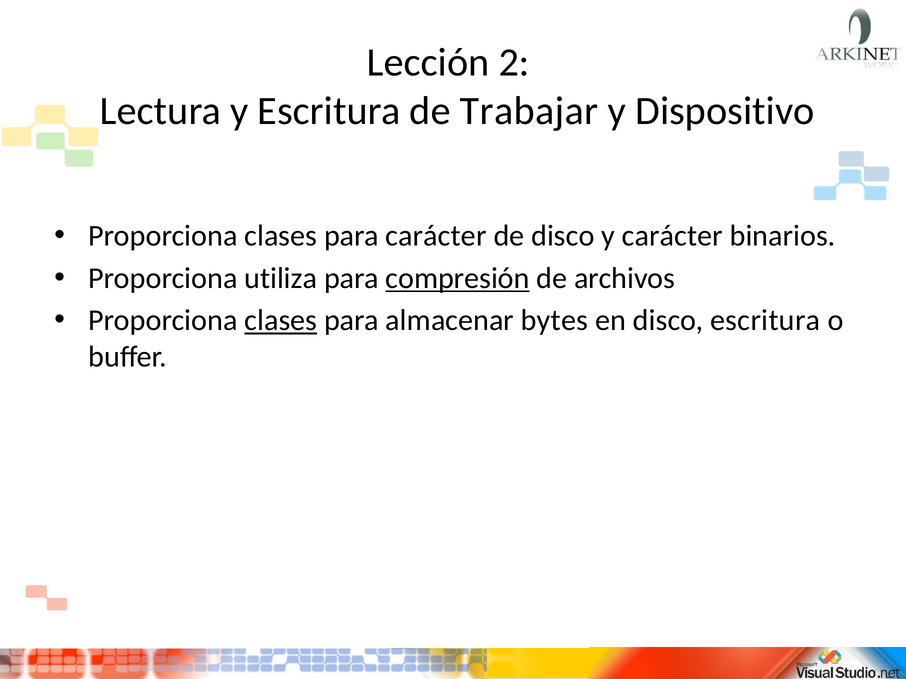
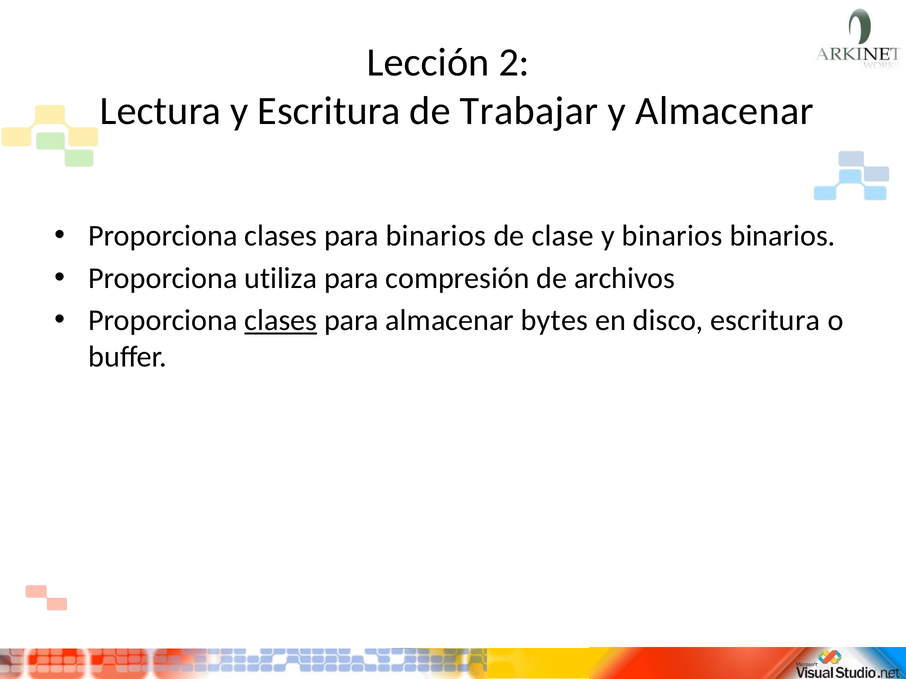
y Dispositivo: Dispositivo -> Almacenar (725, 111)
para carácter: carácter -> binarios (436, 236)
de disco: disco -> clase (563, 236)
y carácter: carácter -> binarios (672, 236)
compresión underline: present -> none (458, 278)
